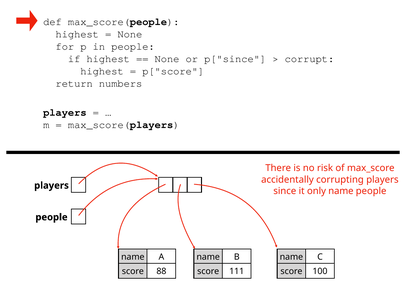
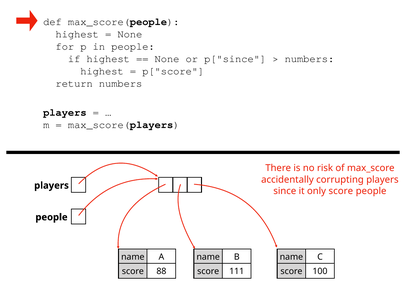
corrupt: corrupt -> numbers (309, 59)
only name: name -> score (341, 191)
